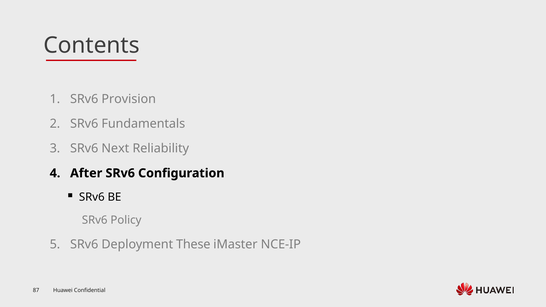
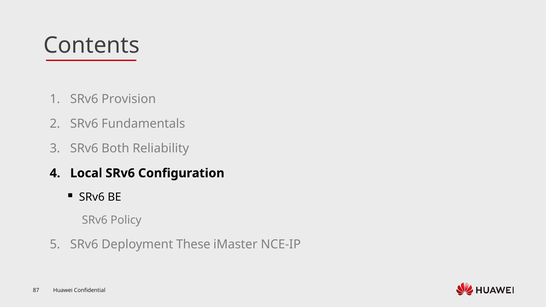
Next: Next -> Both (115, 148)
After: After -> Local (86, 173)
